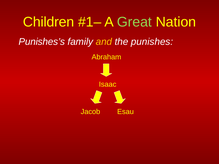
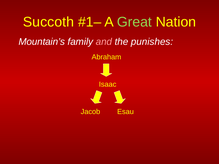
Children: Children -> Succoth (48, 22)
Punishes’s: Punishes’s -> Mountain’s (42, 42)
and colour: yellow -> pink (104, 42)
